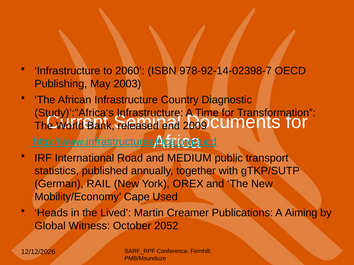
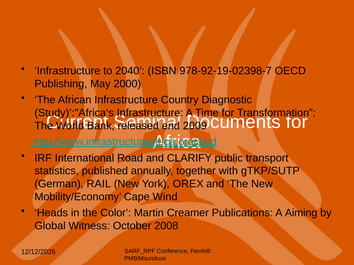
2060: 2060 -> 2040 (130, 71)
978-92-14-02398-7: 978-92-14-02398-7 -> 978-92-19-02398-7 (226, 71)
2003: 2003 -> 2000 (127, 84)
MEDIUM: MEDIUM -> CLARIFY (189, 158)
Used: Used -> Wind (165, 197)
Lived: Lived -> Color (116, 213)
2052: 2052 -> 2008 (166, 226)
